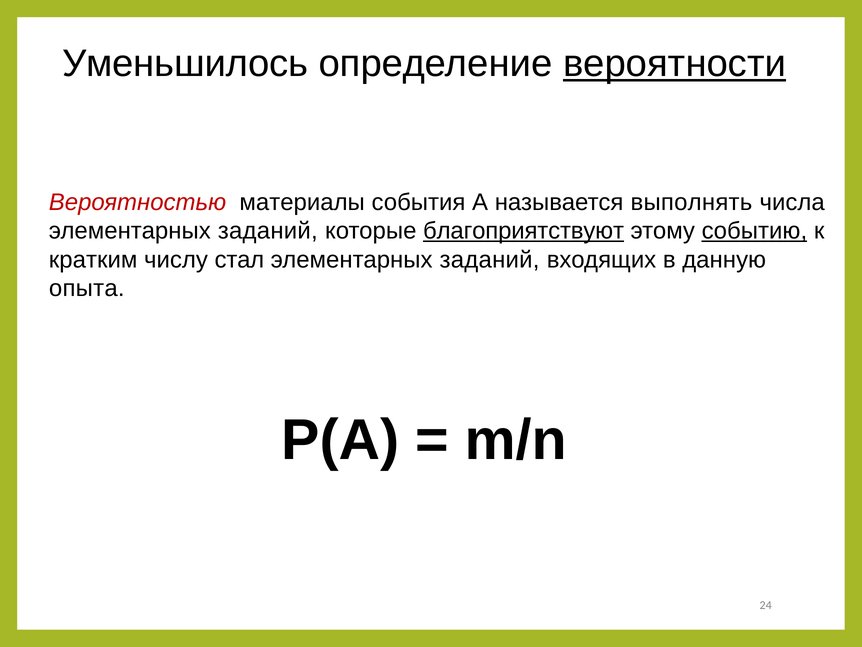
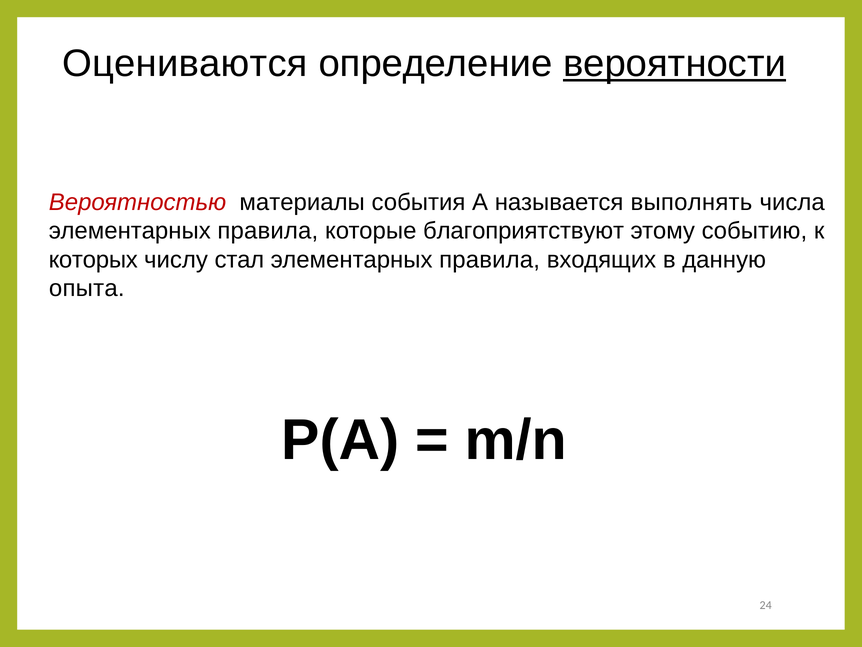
Уменьшилось: Уменьшилось -> Оцениваются (185, 64)
заданий: заданий -> правила (268, 231)
благоприятствуют underline: present -> none (524, 231)
событию underline: present -> none (754, 231)
кратким: кратким -> которых (93, 260)
заданий: заданий -> правила (490, 260)
